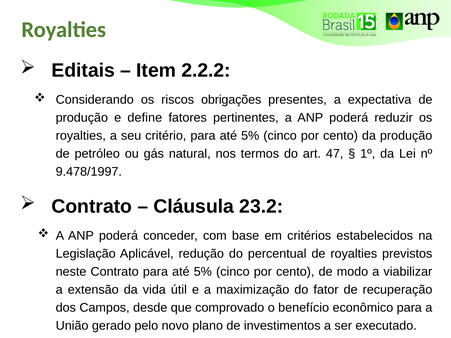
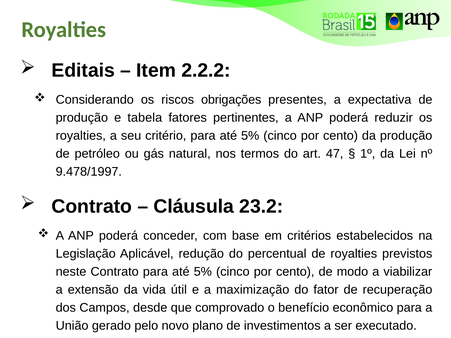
define: define -> tabela (145, 118)
